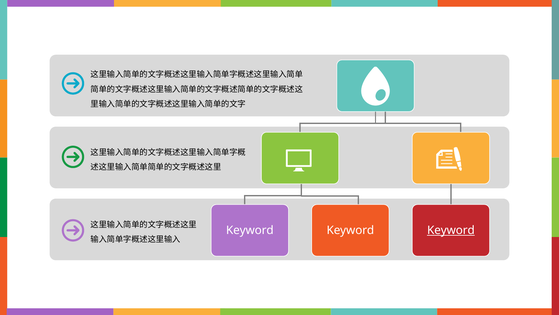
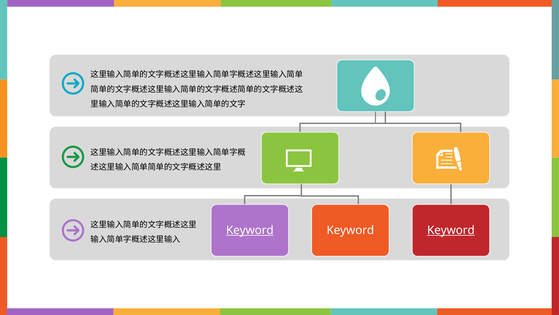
Keyword underline: none -> present (250, 230)
